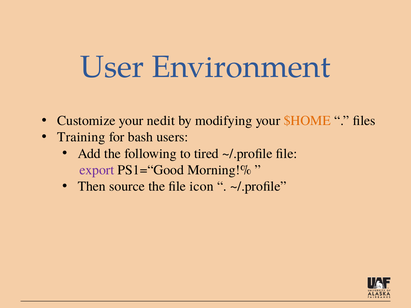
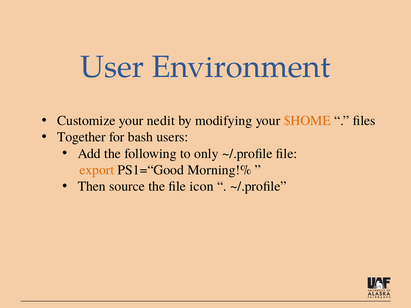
Training: Training -> Together (81, 137)
tired: tired -> only (206, 154)
export colour: purple -> orange (97, 170)
